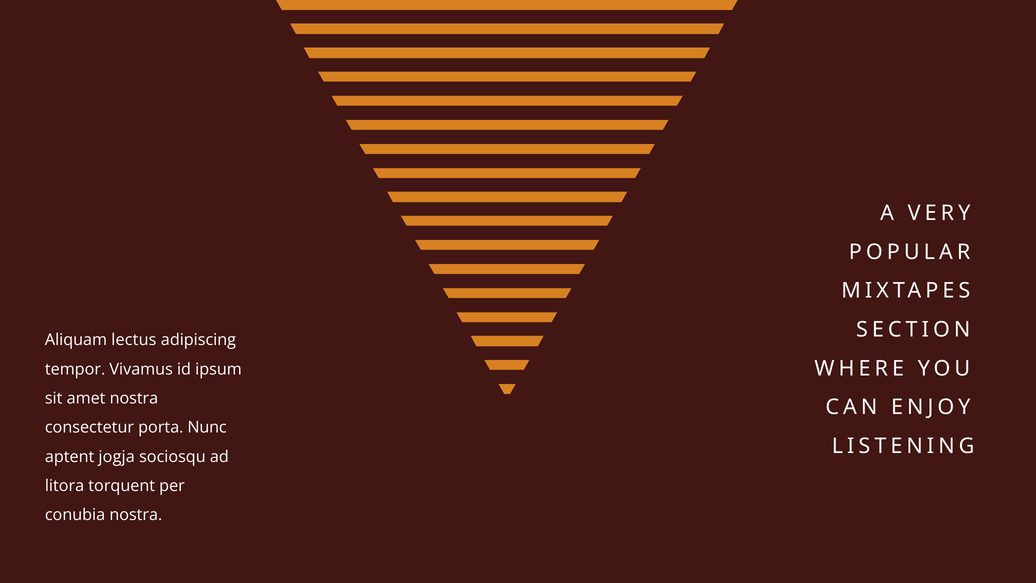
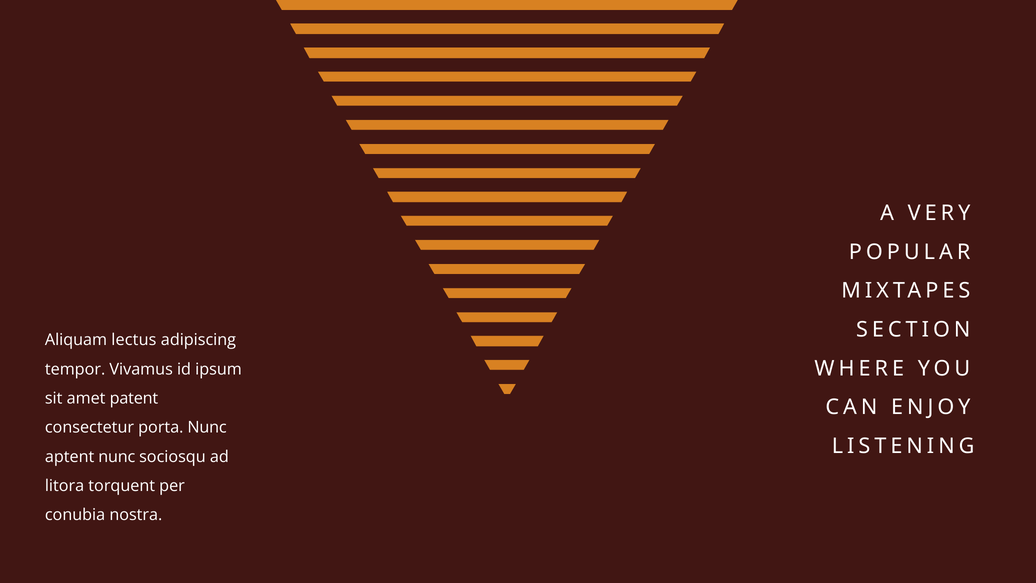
amet nostra: nostra -> patent (134, 398)
aptent jogja: jogja -> nunc (117, 457)
